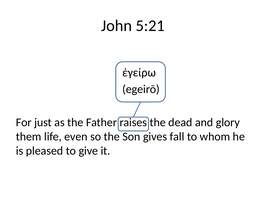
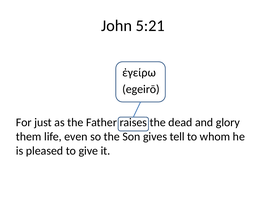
fall: fall -> tell (177, 136)
